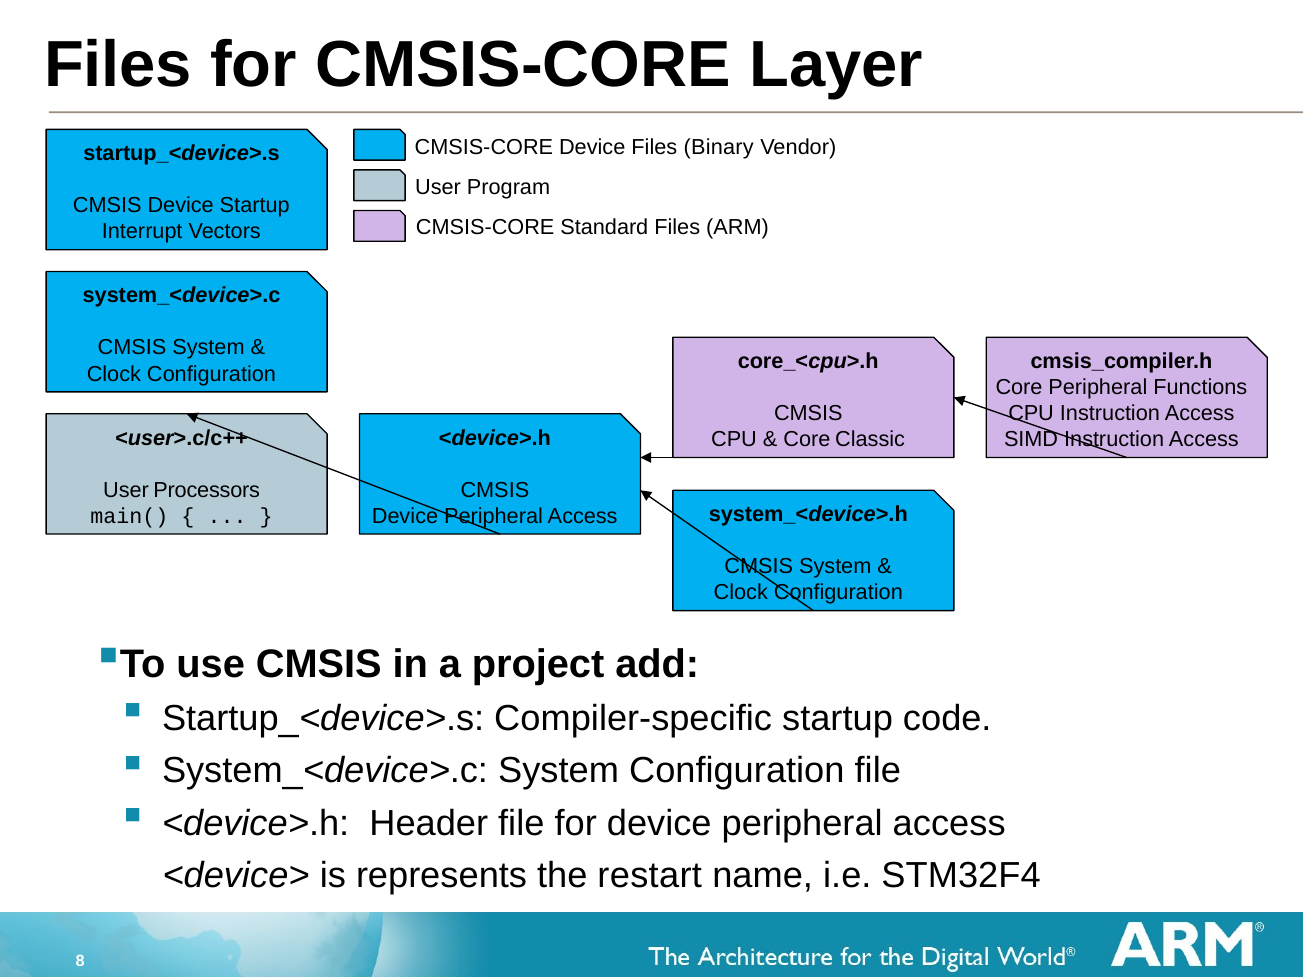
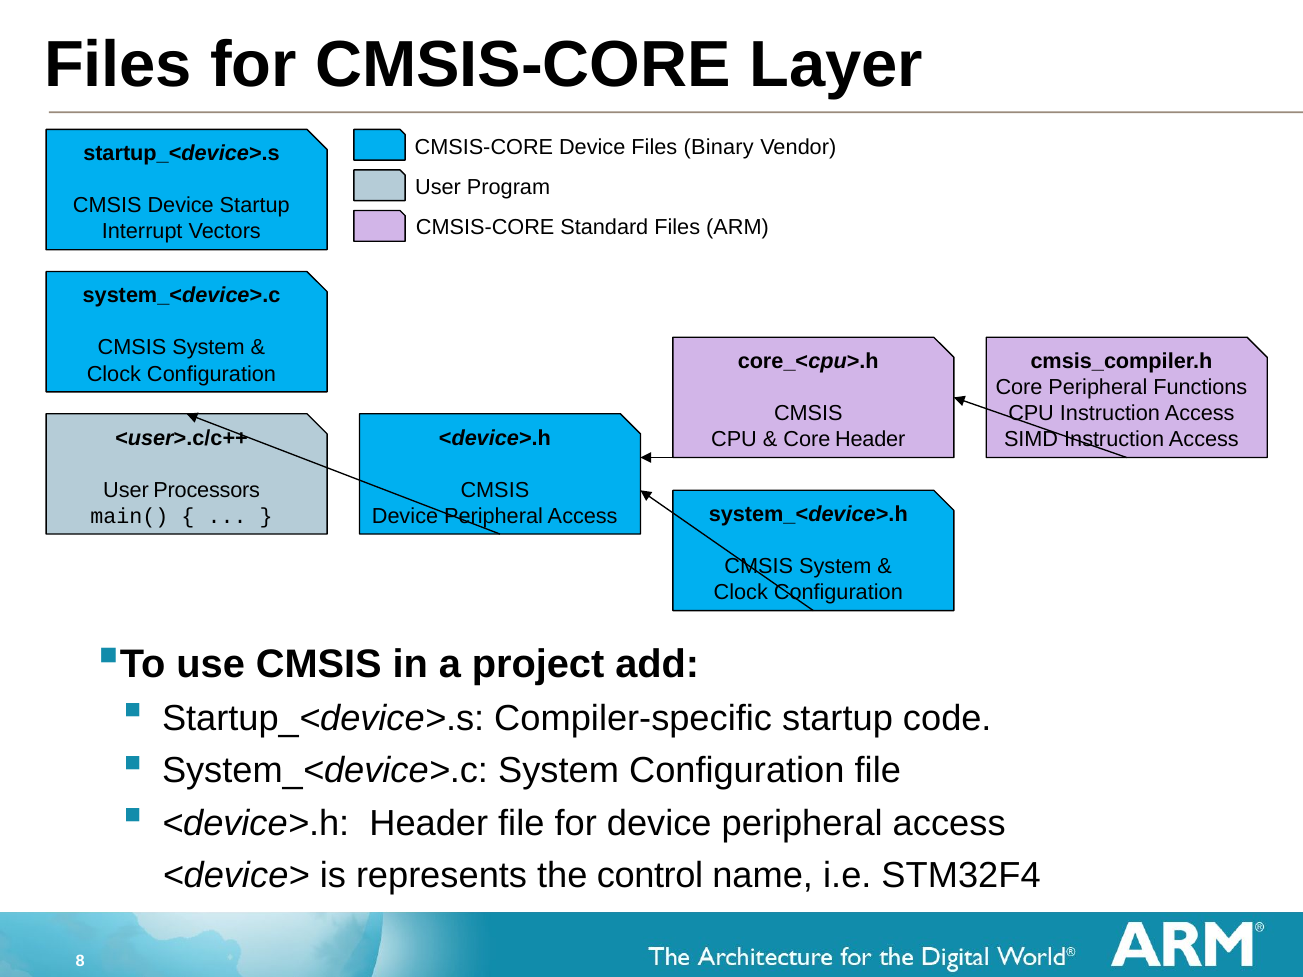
Core Classic: Classic -> Header (870, 440)
restart: restart -> control (650, 876)
